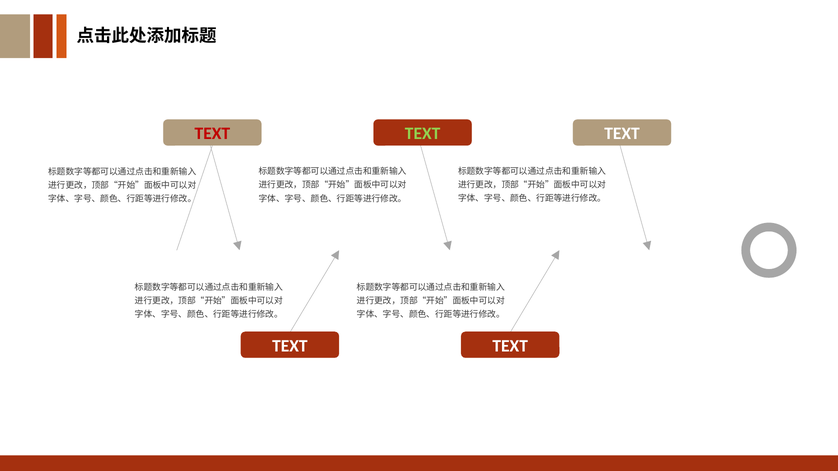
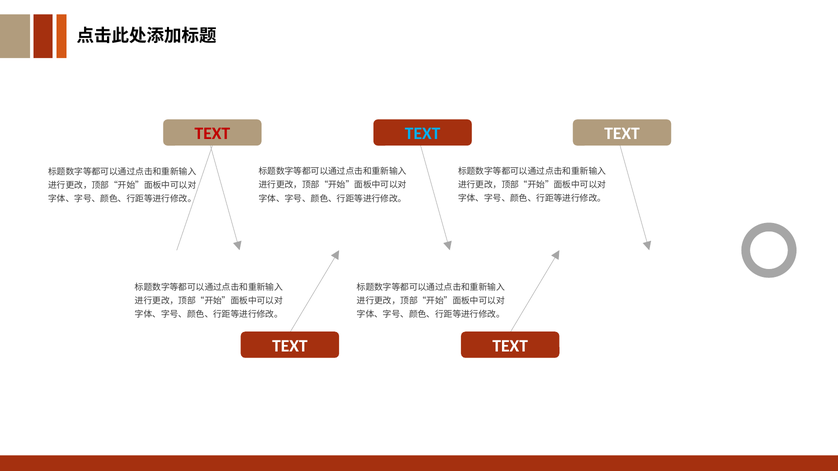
TEXT colour: light green -> light blue (423, 134)
